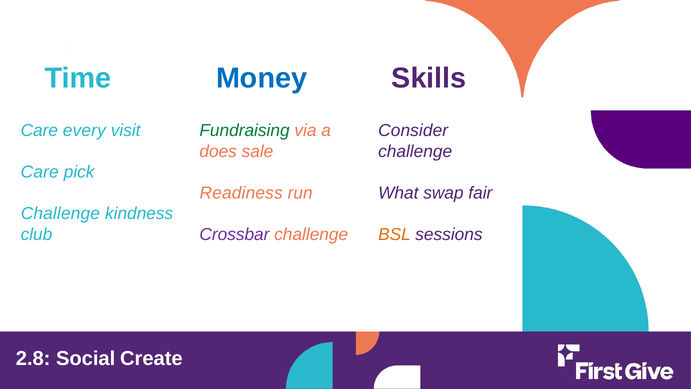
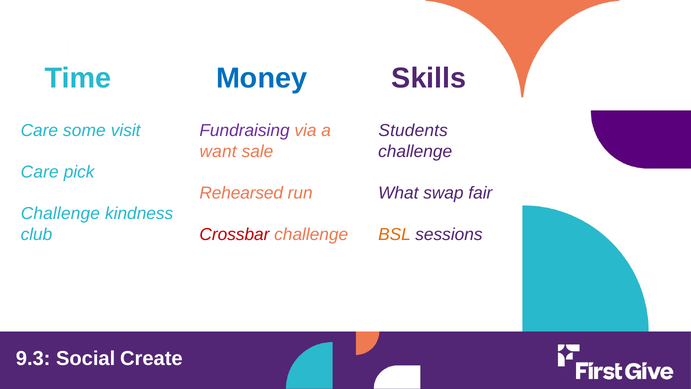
every: every -> some (84, 130)
Fundraising colour: green -> purple (245, 130)
Consider: Consider -> Students (413, 130)
does: does -> want (218, 151)
Readiness: Readiness -> Rehearsed (241, 193)
Crossbar colour: purple -> red (234, 234)
2.8: 2.8 -> 9.3 (33, 359)
